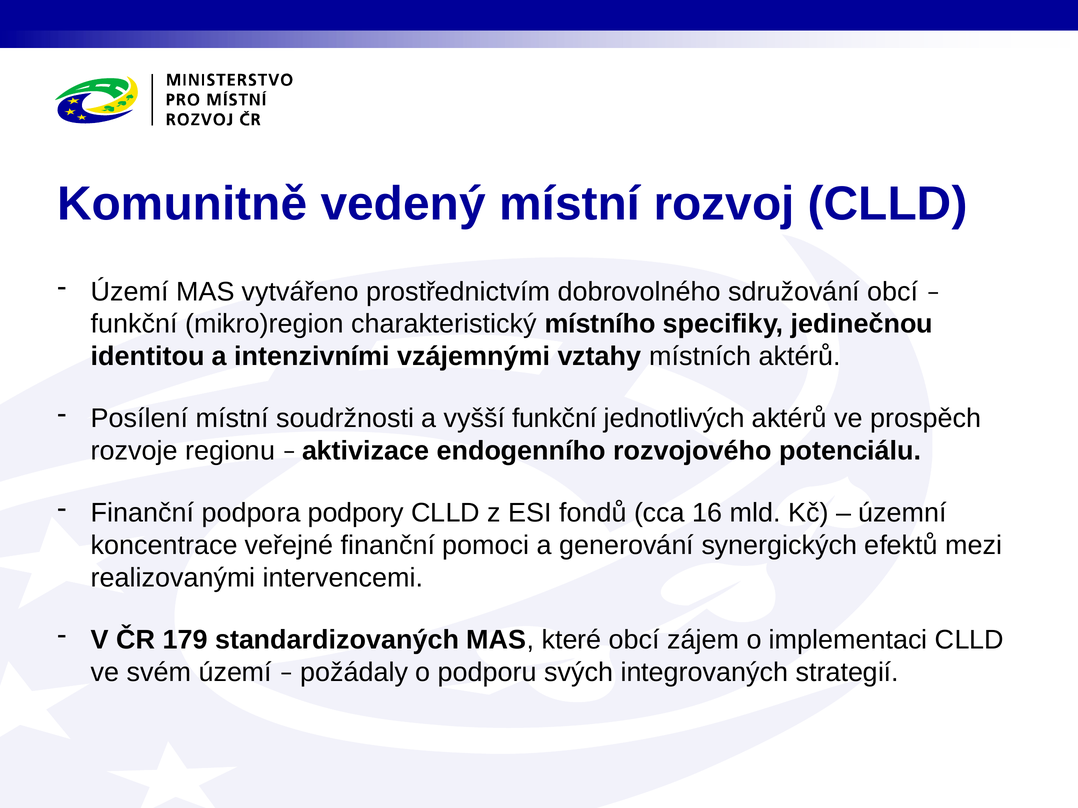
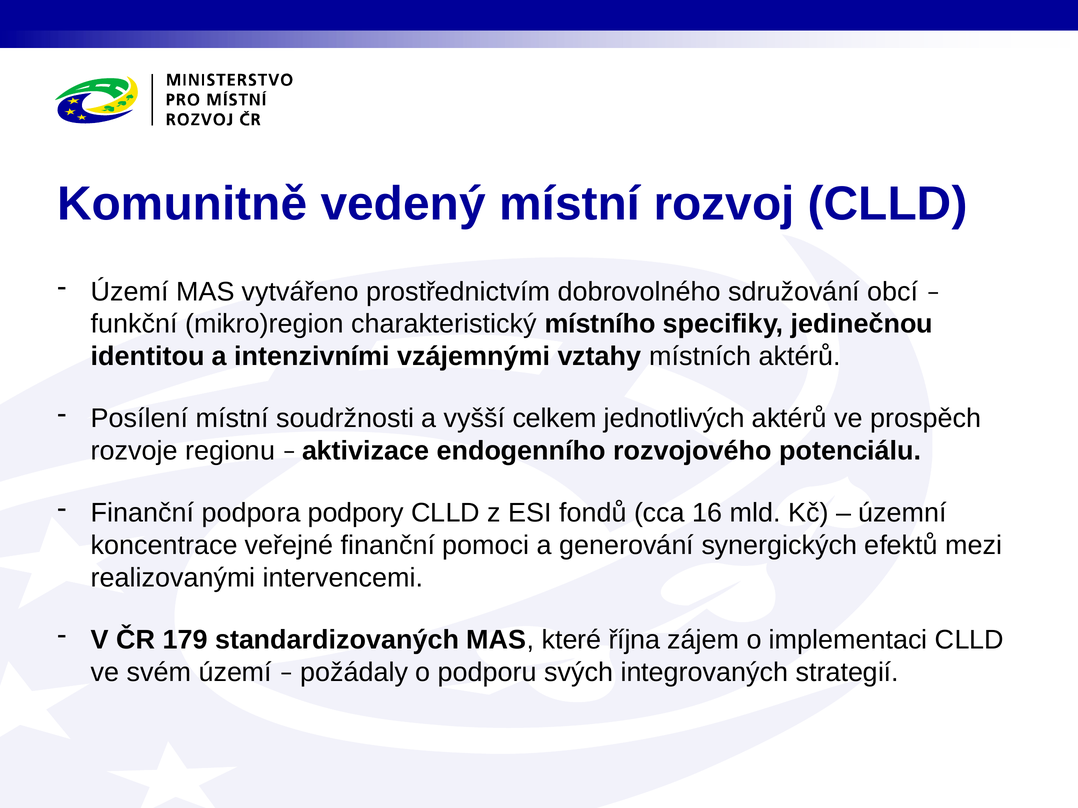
vyšší funkční: funkční -> celkem (555, 419)
které obcí: obcí -> října (634, 640)
